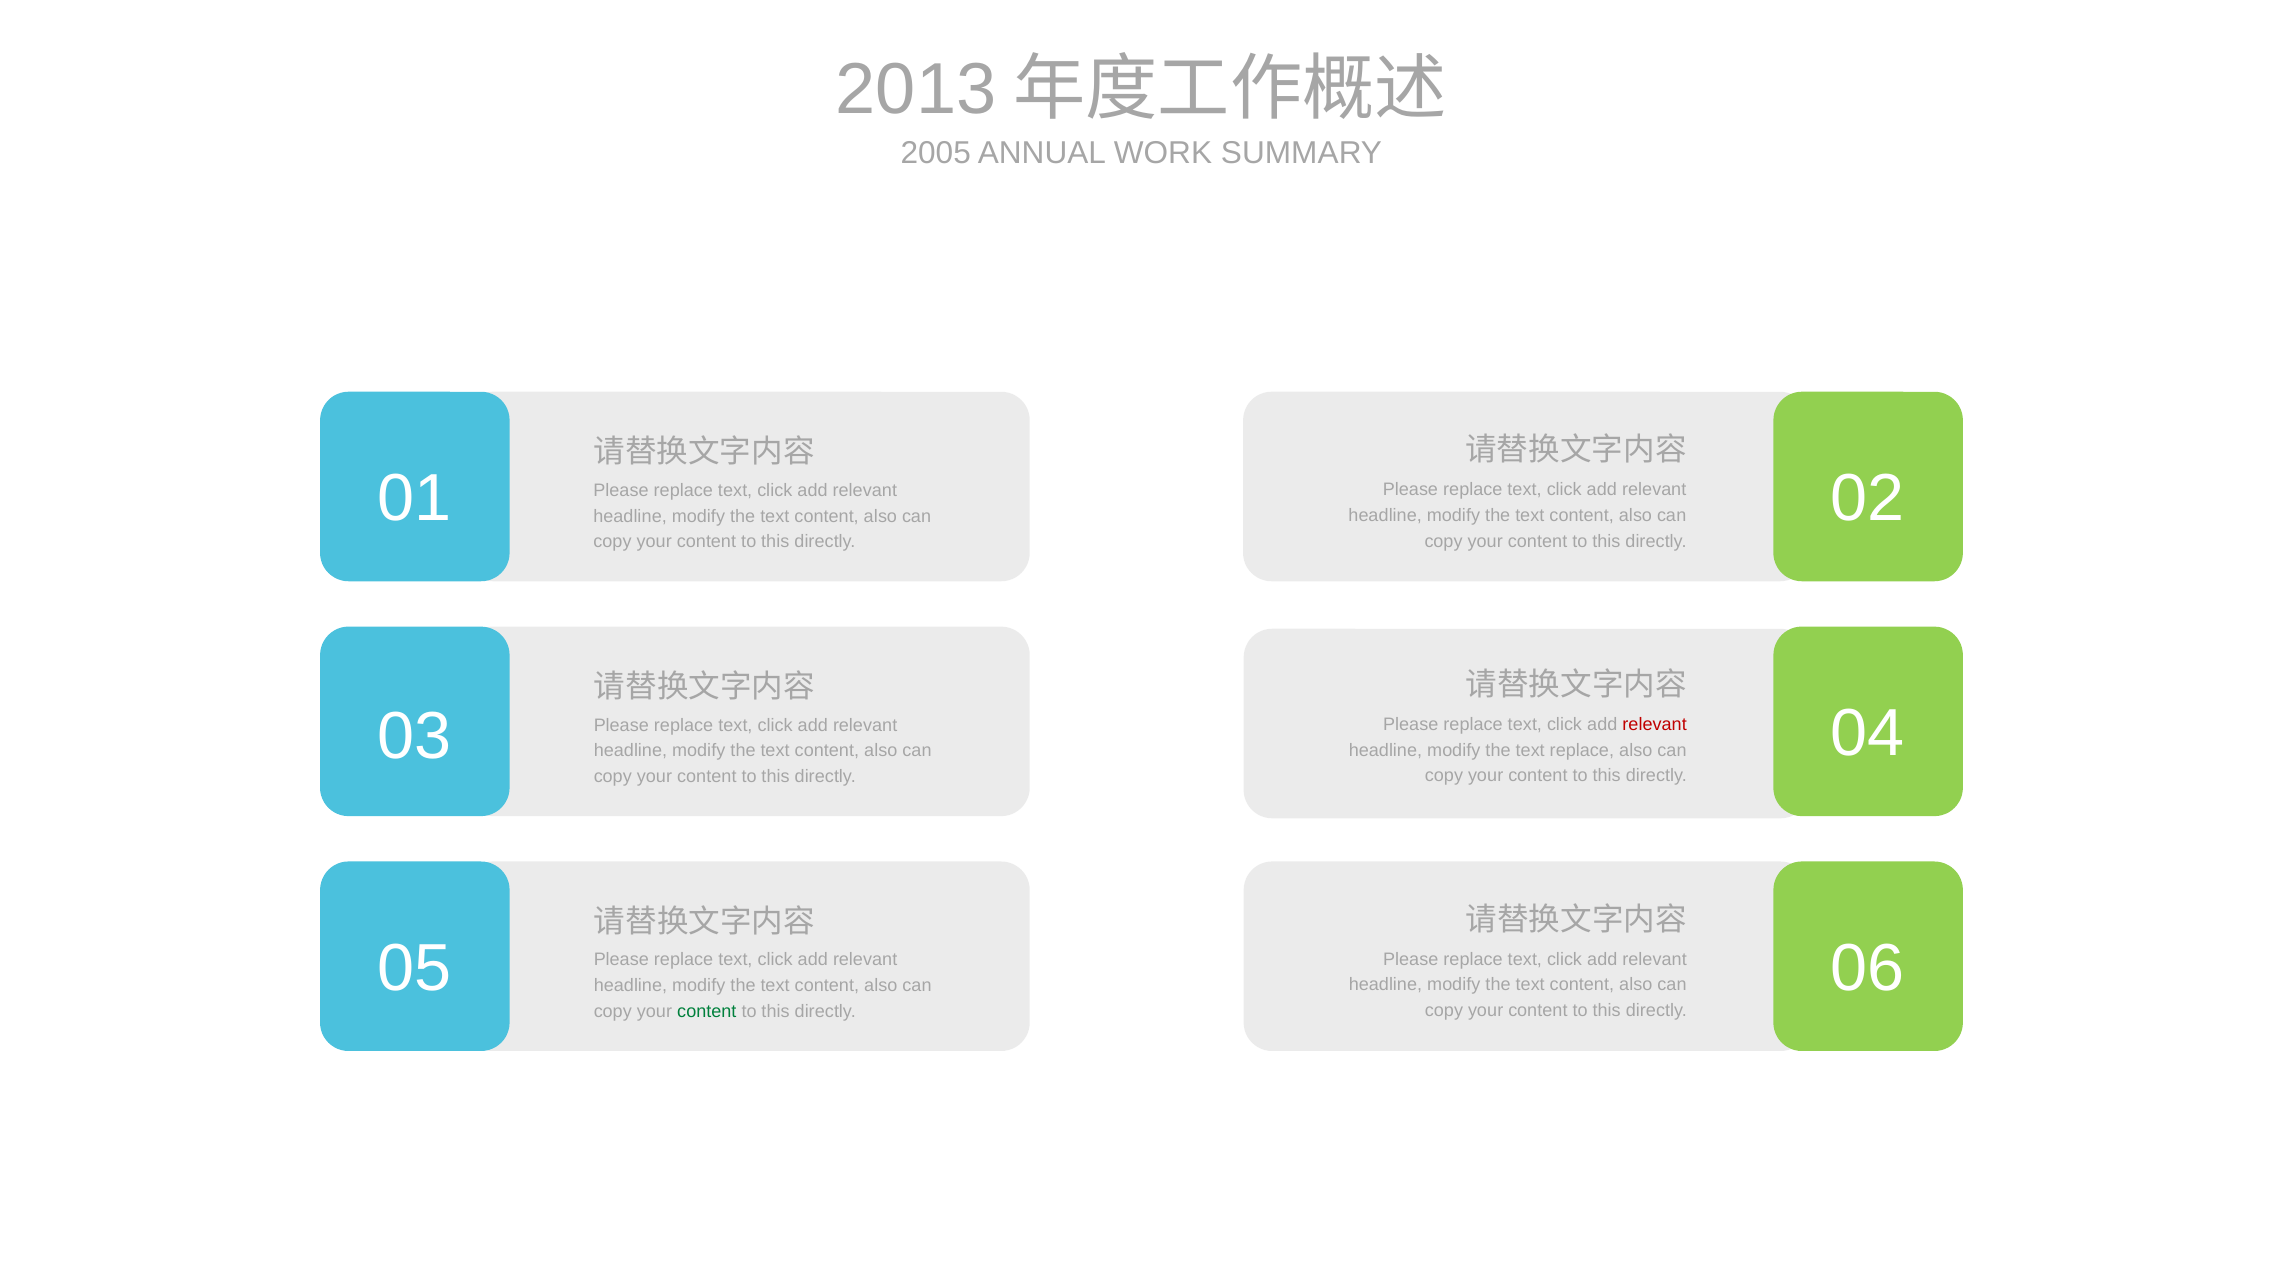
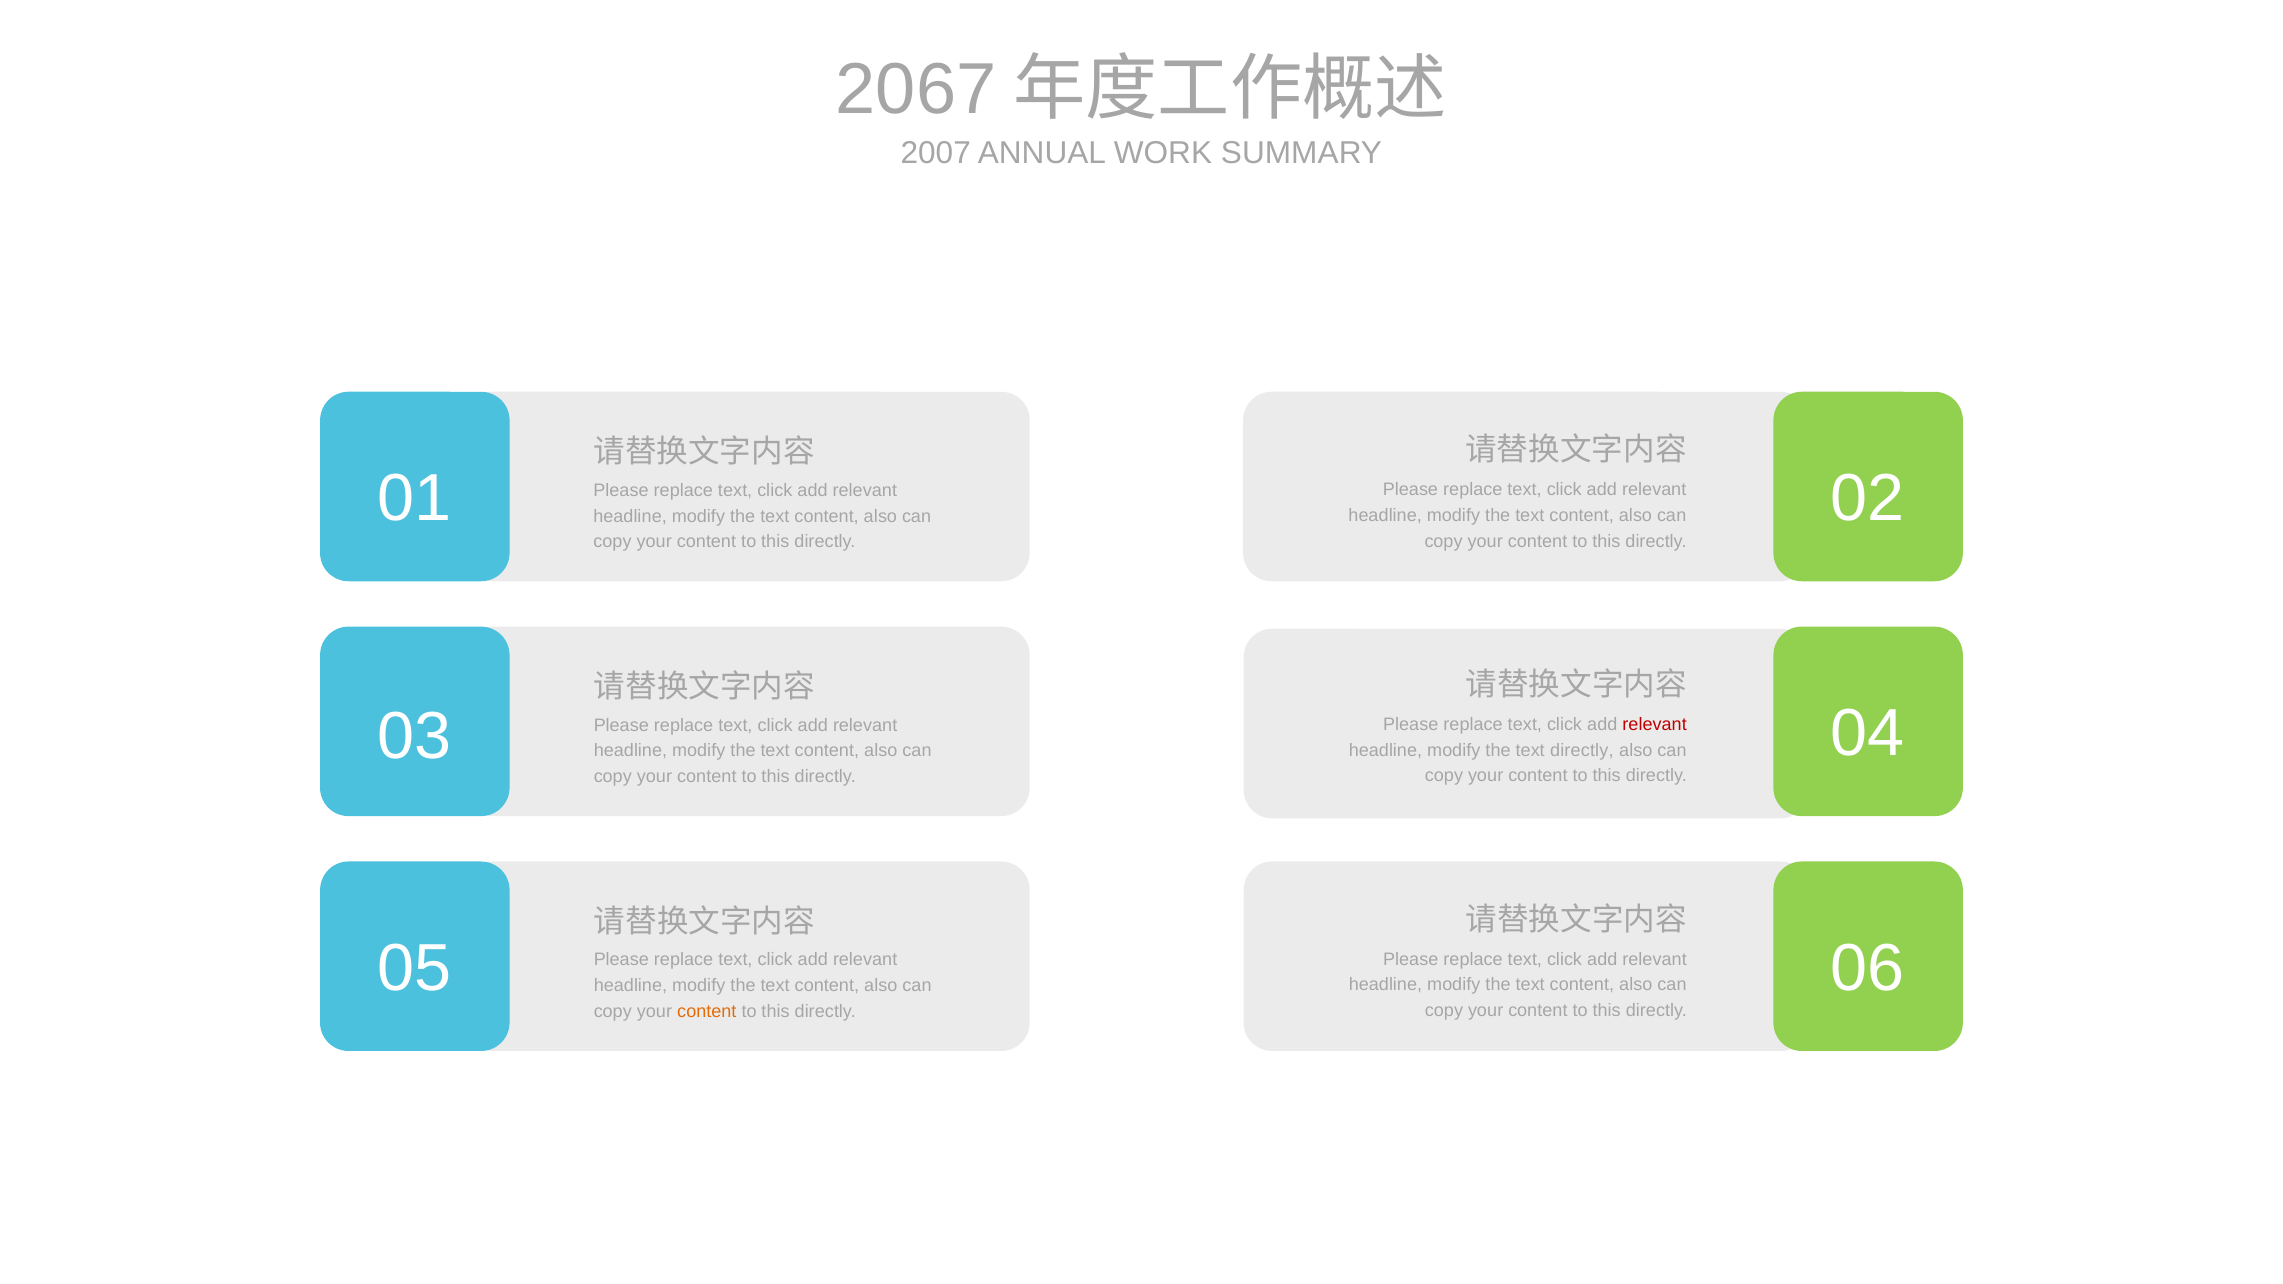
2013: 2013 -> 2067 (916, 90)
2005: 2005 -> 2007 (936, 153)
text replace: replace -> directly (1582, 750)
content colour: green -> orange (707, 1012)
